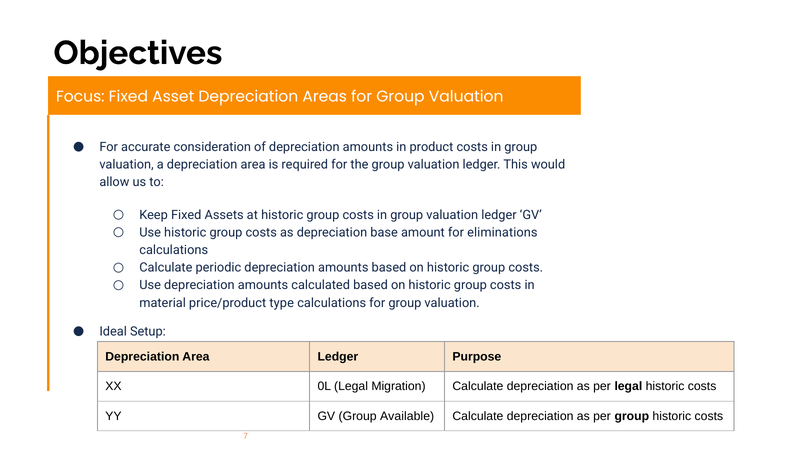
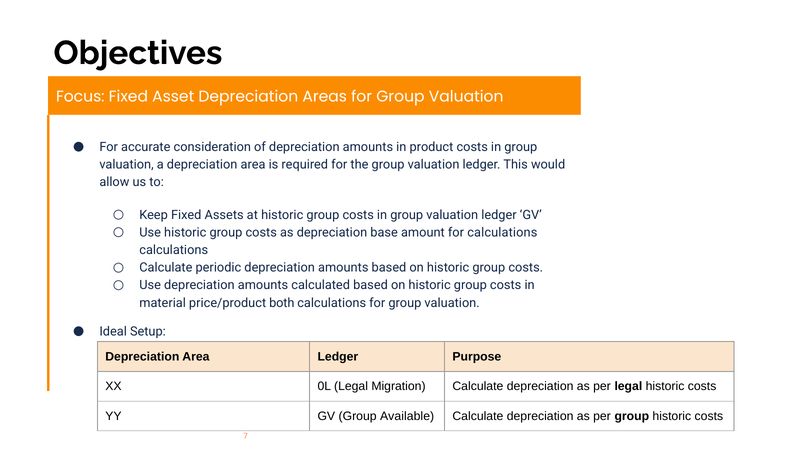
for eliminations: eliminations -> calculations (502, 233)
type: type -> both (282, 303)
